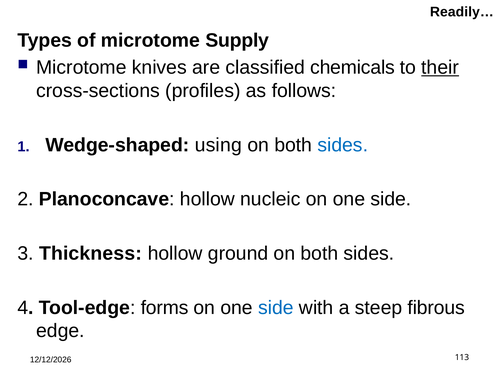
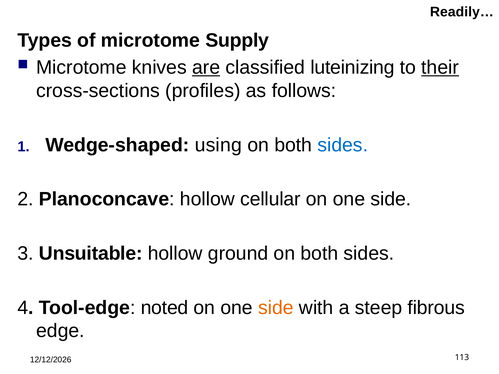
are underline: none -> present (206, 68)
chemicals: chemicals -> luteinizing (353, 68)
nucleic: nucleic -> cellular (270, 199)
Thickness: Thickness -> Unsuitable (91, 254)
forms: forms -> noted (165, 308)
side colour: blue -> orange (276, 308)
